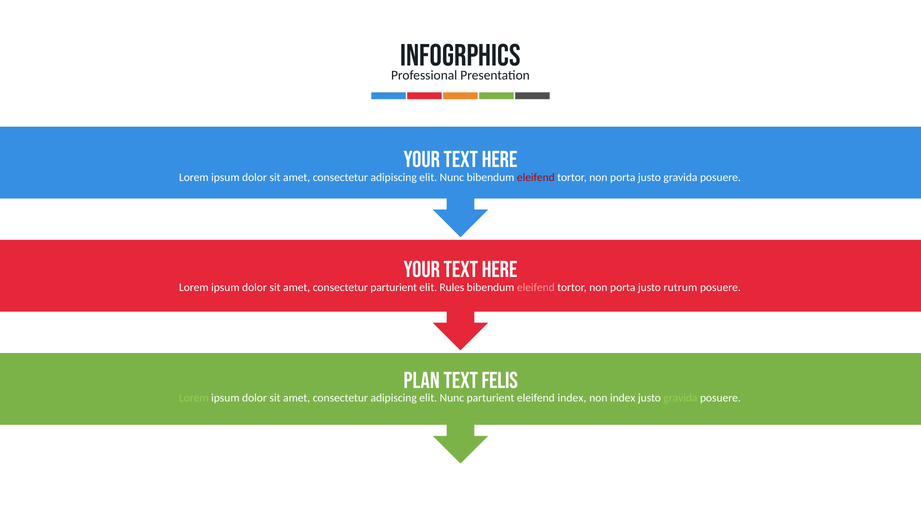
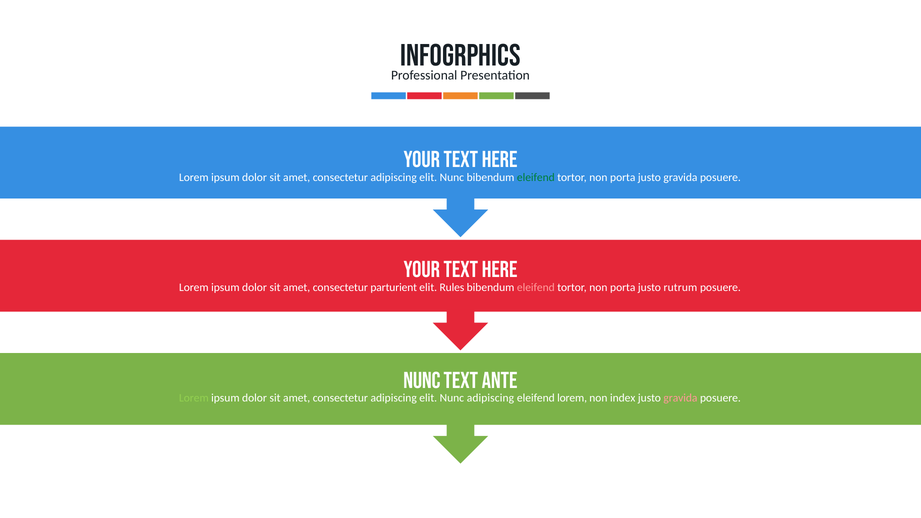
eleifend colour: red -> green (536, 177)
Plan: Plan -> Nunc (422, 381)
felis: felis -> ante (500, 381)
Nunc parturient: parturient -> adipiscing (490, 398)
eleifend index: index -> lorem (572, 398)
gravida colour: light green -> pink (680, 398)
